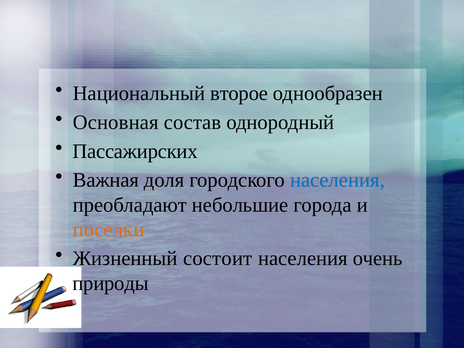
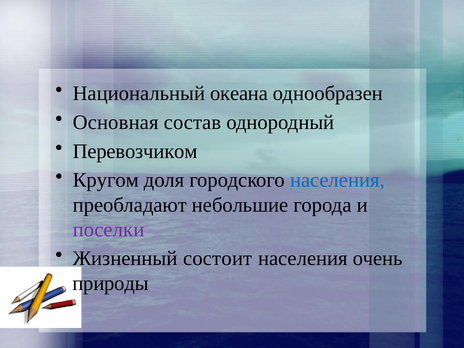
второе: второе -> океана (239, 93)
Пассажирских: Пассажирских -> Перевозчиком (135, 151)
Важная: Важная -> Кругом (106, 180)
поселки colour: orange -> purple (109, 230)
